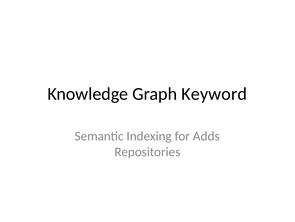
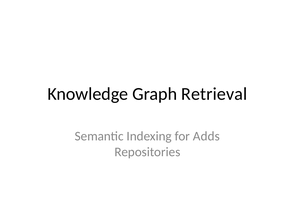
Keyword: Keyword -> Retrieval (214, 94)
